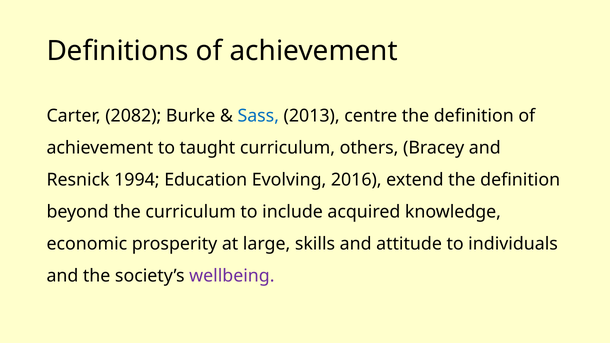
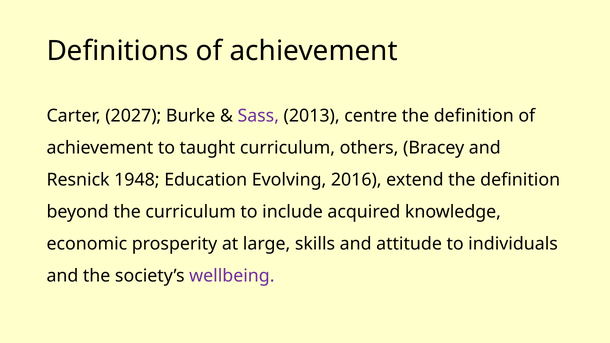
2082: 2082 -> 2027 (133, 116)
Sass colour: blue -> purple (258, 116)
1994: 1994 -> 1948 (137, 180)
